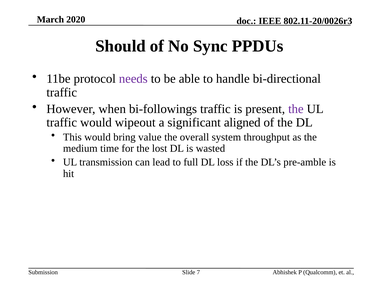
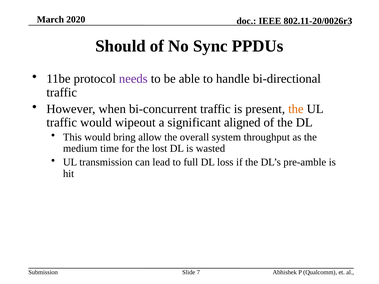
bi-followings: bi-followings -> bi-concurrent (163, 109)
the colour: purple -> orange (296, 109)
value: value -> allow (150, 137)
